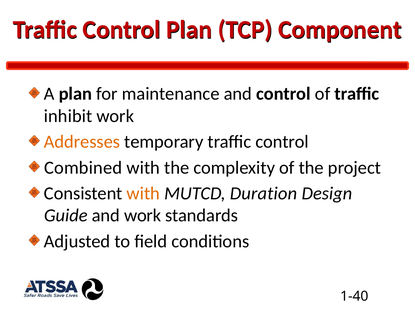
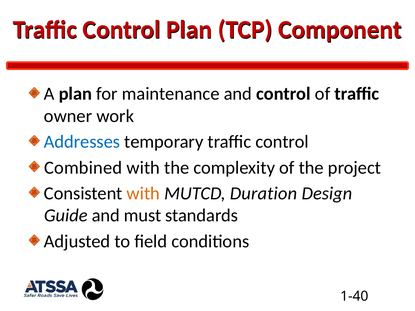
inhibit: inhibit -> owner (68, 116)
Addresses colour: orange -> blue (82, 142)
and work: work -> must (143, 216)
